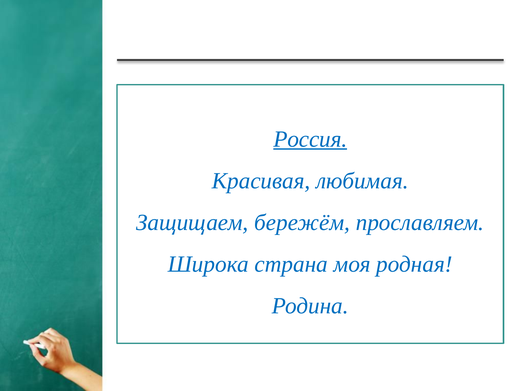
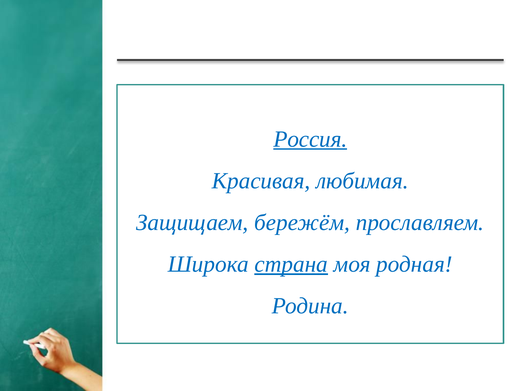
страна underline: none -> present (291, 265)
